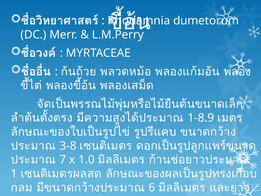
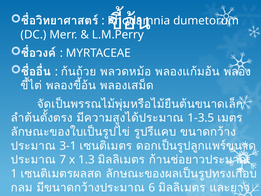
1-8.9: 1-8.9 -> 1-3.5 (201, 118)
3-8: 3-8 -> 3-1 (68, 146)
1.0: 1.0 -> 1.3 (86, 160)
